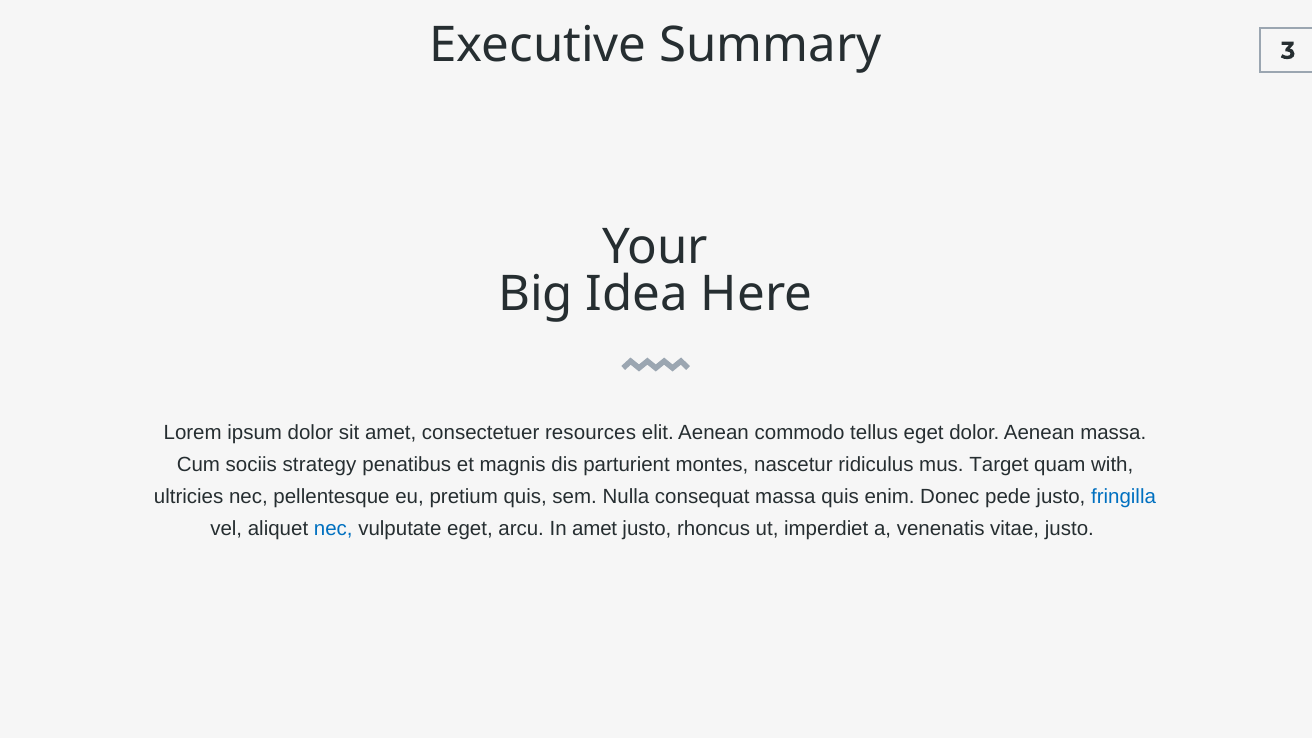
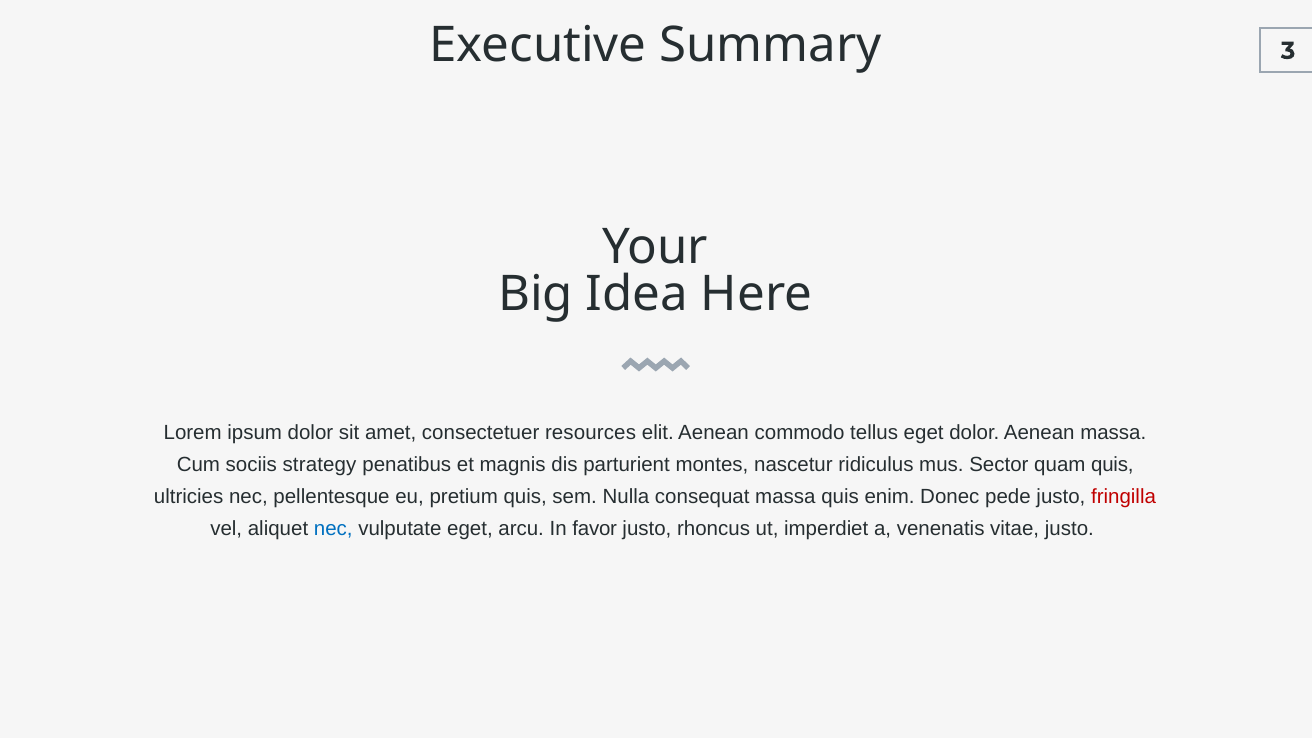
Target: Target -> Sector (999, 464)
quam with: with -> quis (1112, 464)
fringilla colour: blue -> red (1124, 496)
In amet: amet -> favor (595, 528)
